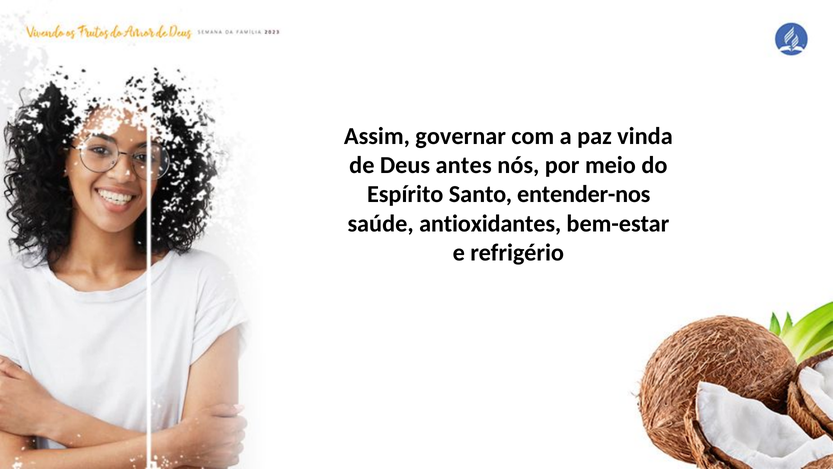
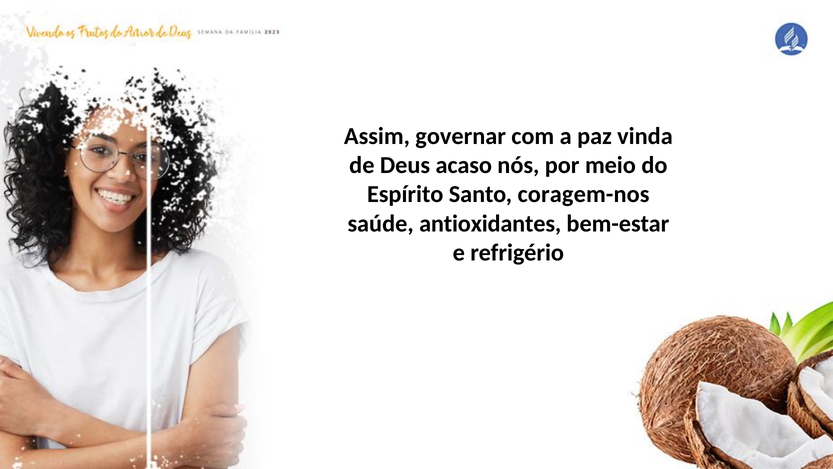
antes: antes -> acaso (464, 165)
entender-nos: entender-nos -> coragem-nos (584, 194)
